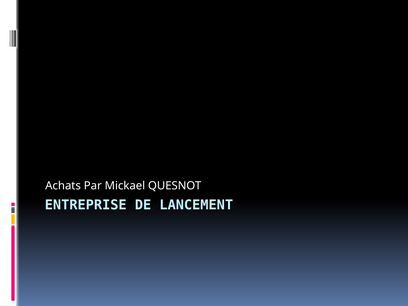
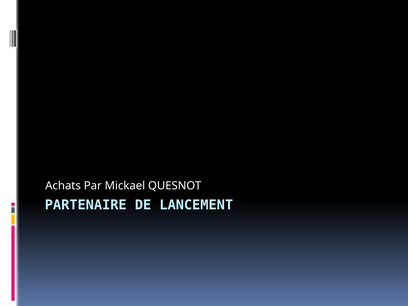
ENTREPRISE: ENTREPRISE -> PARTENAIRE (86, 205)
